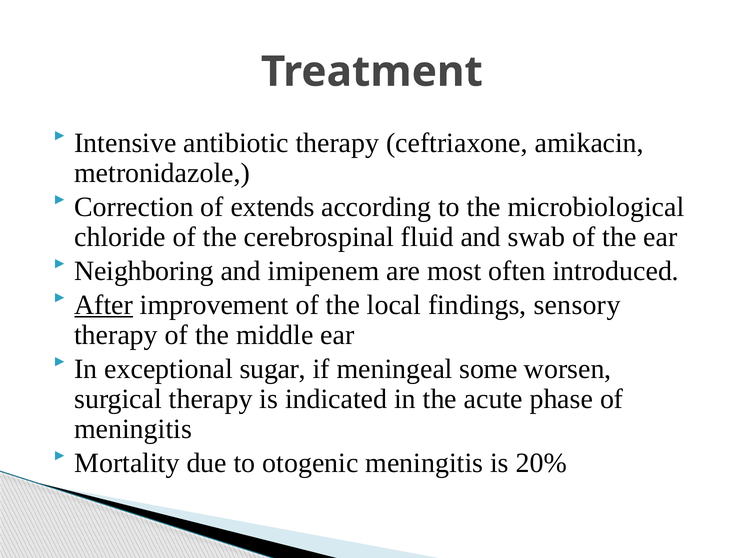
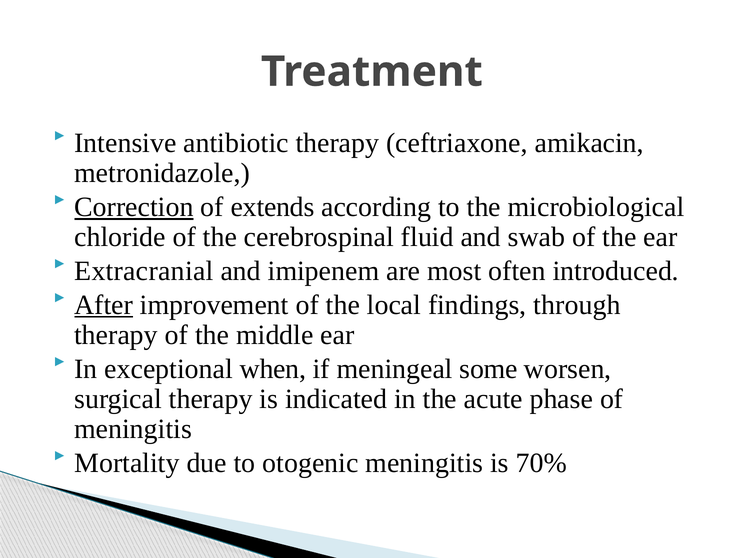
Correction underline: none -> present (134, 207)
Neighboring: Neighboring -> Extracranial (144, 271)
sensory: sensory -> through (577, 305)
sugar: sugar -> when (273, 369)
20%: 20% -> 70% (541, 463)
